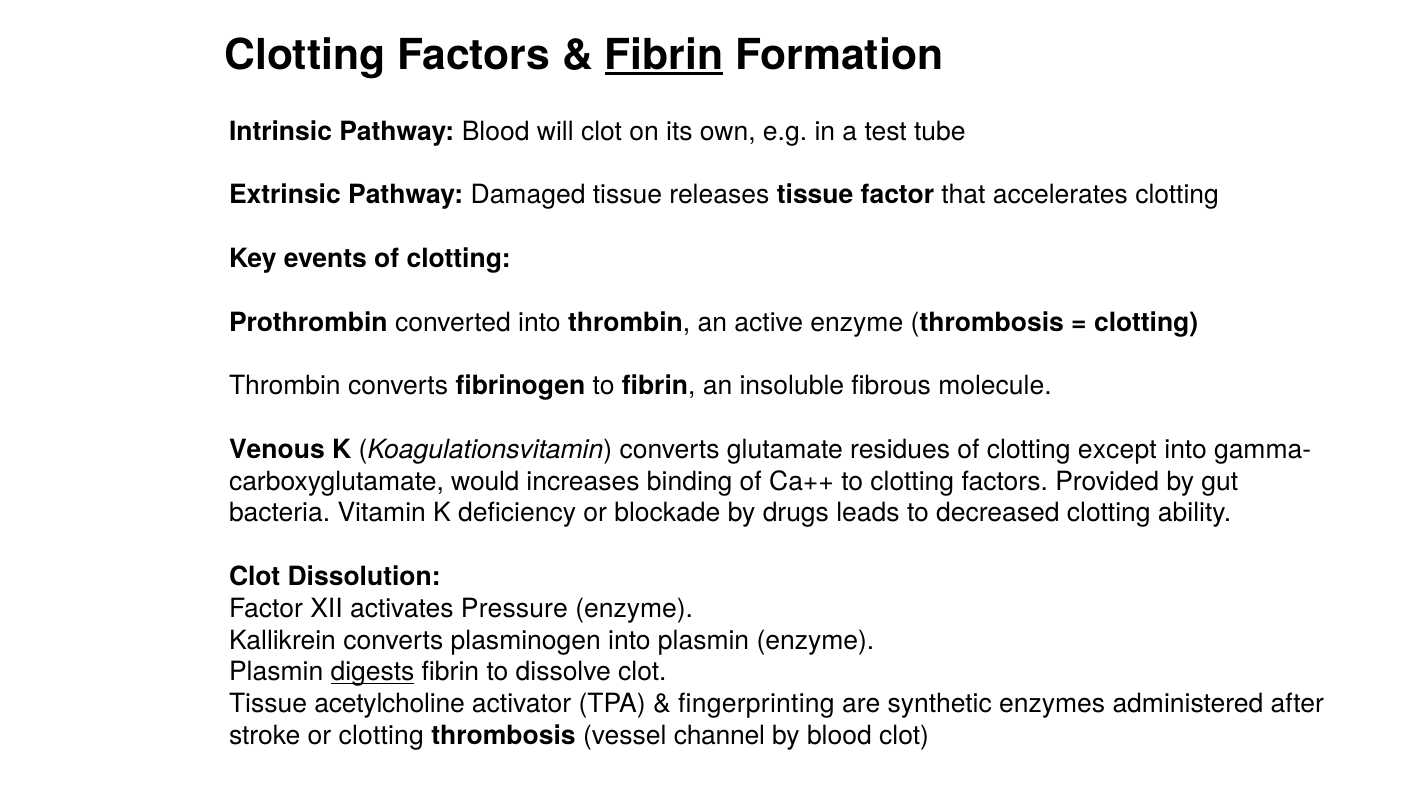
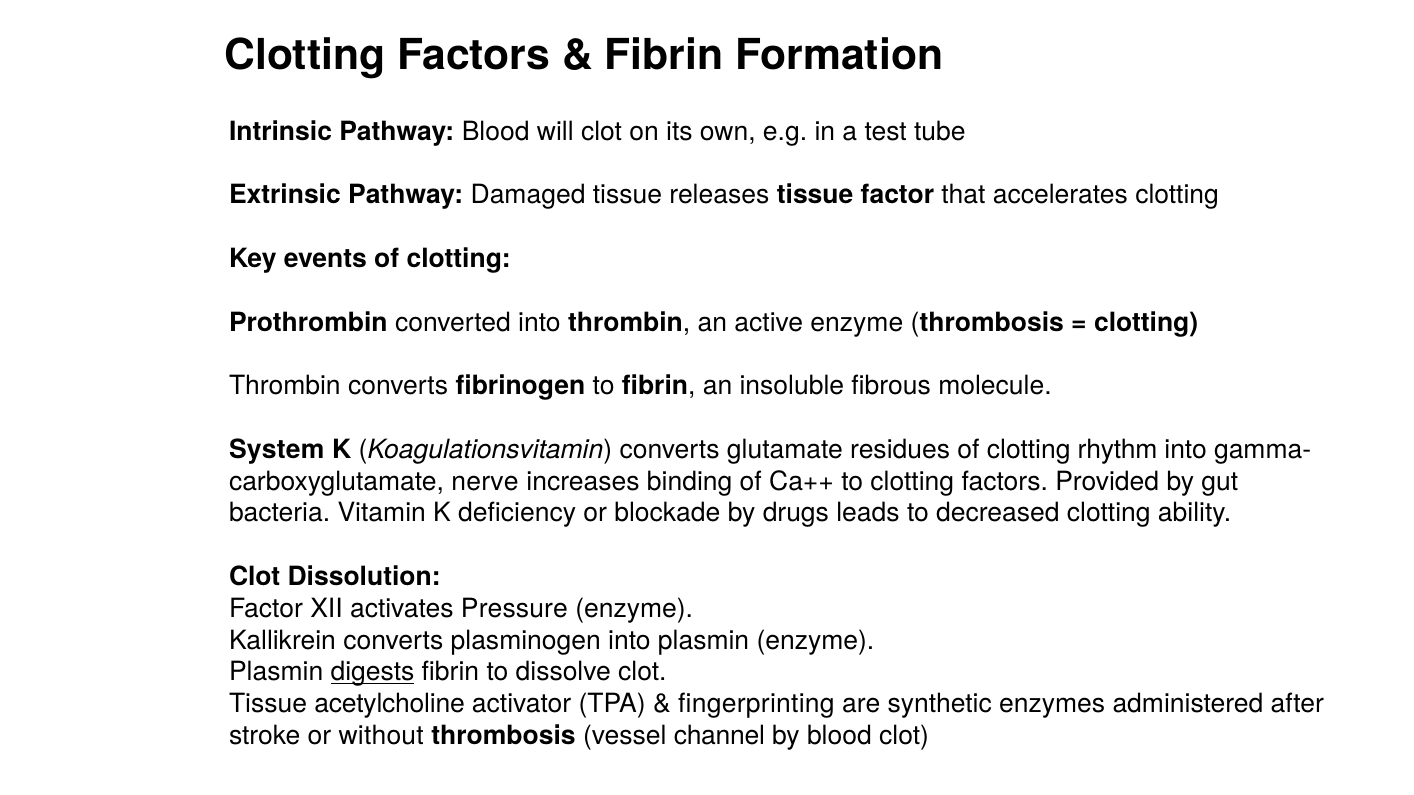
Fibrin underline: present -> none (664, 55)
Venous: Venous -> System (277, 450)
except: except -> rhythm (1118, 450)
would: would -> nerve (485, 482)
or clotting: clotting -> without (381, 736)
